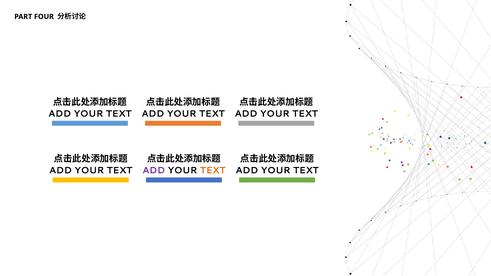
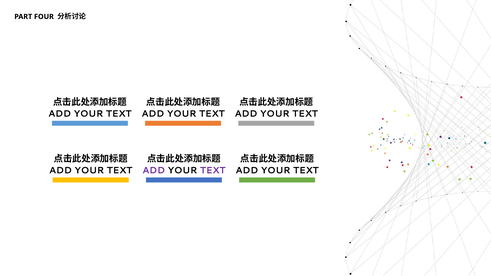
TEXT colour: orange -> purple (213, 171)
